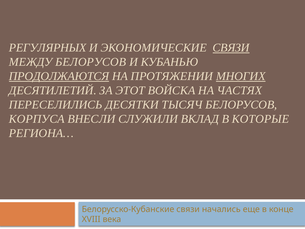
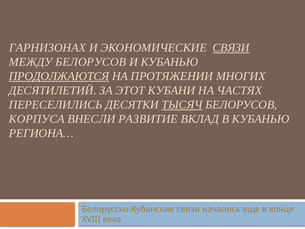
РЕГУЛЯРНЫХ: РЕГУЛЯРНЫХ -> ГАРНИЗОНАХ (48, 48)
МНОГИХ underline: present -> none (241, 76)
ВОЙСКА: ВОЙСКА -> КУБАНИ (172, 90)
ТЫСЯЧ underline: none -> present (182, 105)
СЛУЖИЛИ: СЛУЖИЛИ -> РАЗВИТИЕ (148, 119)
В КОТОРЫЕ: КОТОРЫЕ -> КУБАНЬЮ (261, 119)
